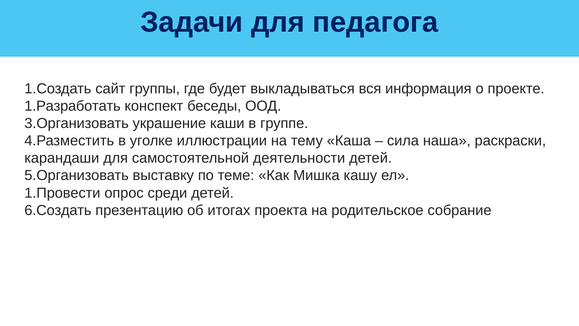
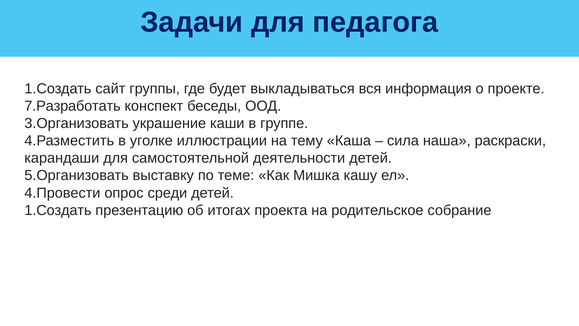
1.Разработать: 1.Разработать -> 7.Разработать (73, 106)
1.Провести: 1.Провести -> 4.Провести (62, 193)
6.Создать: 6.Создать -> 1.Создать (58, 210)
